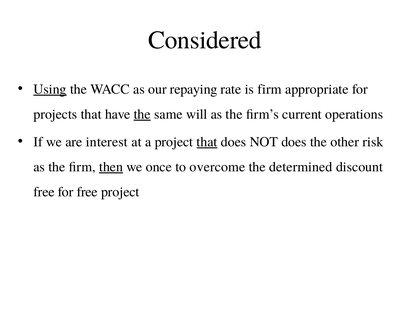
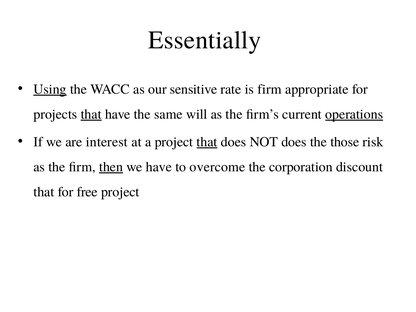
Considered: Considered -> Essentially (205, 40)
repaying: repaying -> sensitive (194, 89)
that underline: none -> present (91, 114)
the underline: present -> none (142, 114)
operations underline: none -> present (354, 114)
other: other -> those (345, 142)
we once: once -> have (159, 167)
determined: determined -> corporation (301, 167)
free: free -> that (44, 192)
